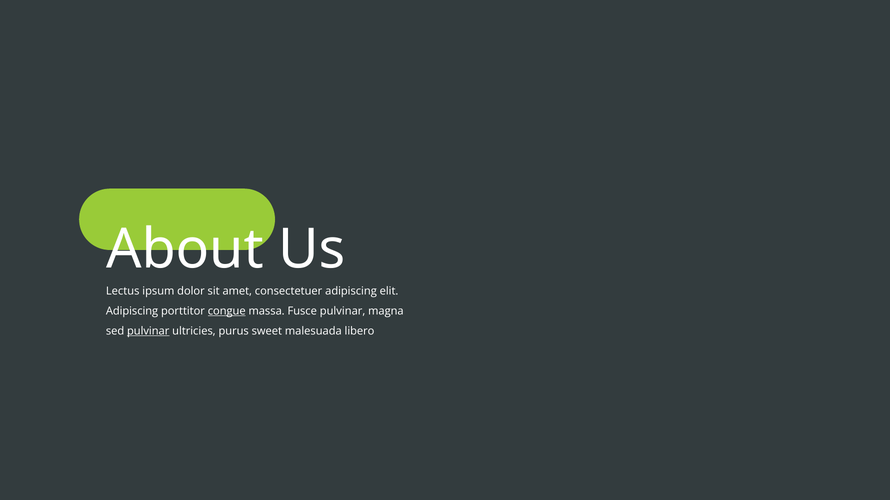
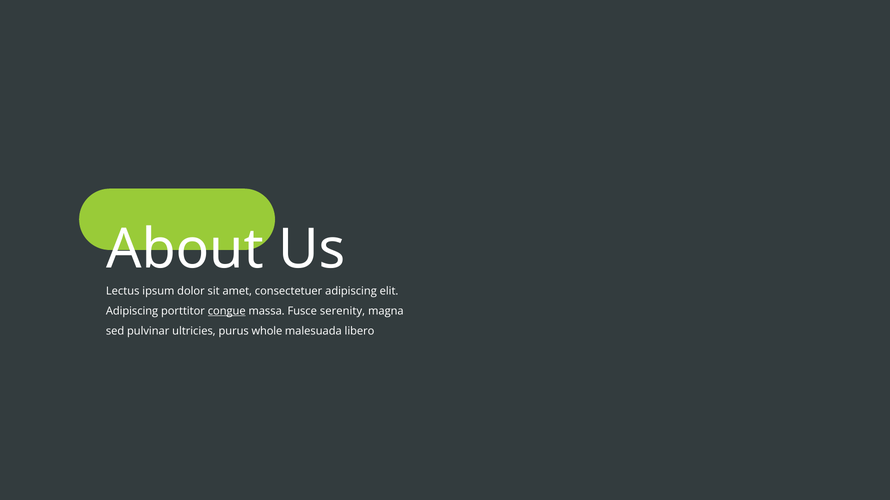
Fusce pulvinar: pulvinar -> serenity (343, 311)
pulvinar underline: present -> none (148, 331)
sweet: sweet -> whole (267, 331)
